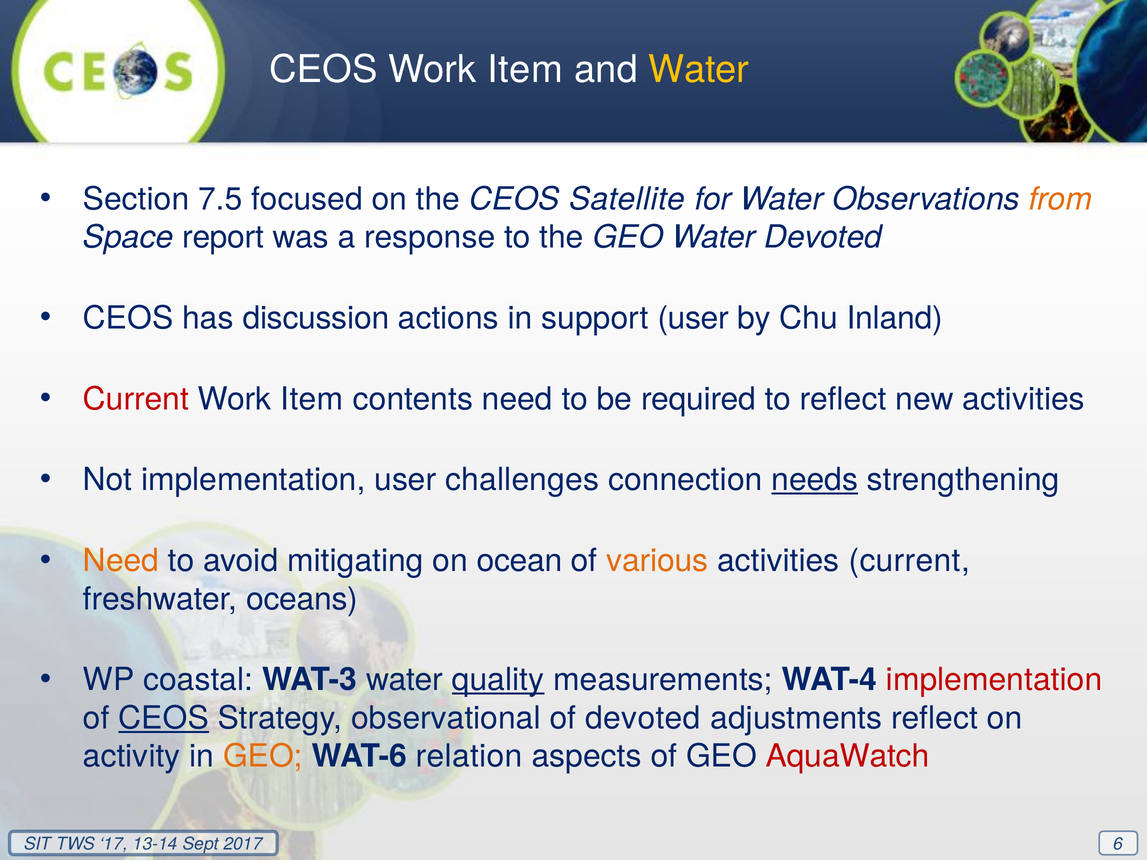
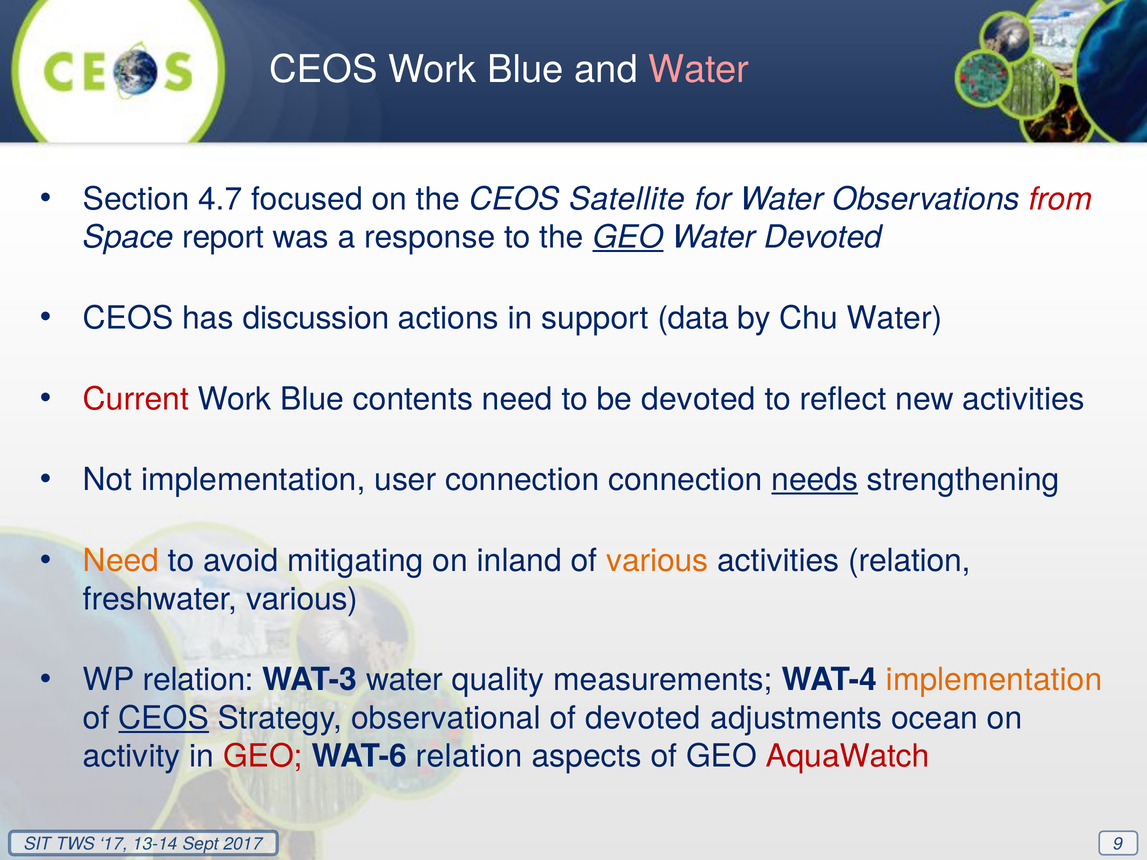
CEOS Work Item: Item -> Blue (525, 70)
Water colour: yellow -> pink (699, 70)
7.5: 7.5 -> 4.7 (220, 199)
from colour: orange -> red (1060, 199)
GEO underline: none -> present (628, 237)
support user: user -> data (693, 318)
Chu Inland: Inland -> Water (895, 318)
Item: Item -> Blue (312, 399)
be required: required -> devoted (698, 399)
user challenges: challenges -> connection (522, 480)
ocean: ocean -> inland (519, 561)
activities current: current -> relation (910, 561)
freshwater oceans: oceans -> various (302, 599)
WP coastal: coastal -> relation (198, 680)
quality underline: present -> none (498, 680)
implementation colour: red -> orange (994, 680)
adjustments reflect: reflect -> ocean (935, 718)
GEO colour: orange -> red (263, 757)
6: 6 -> 9 (1118, 844)
